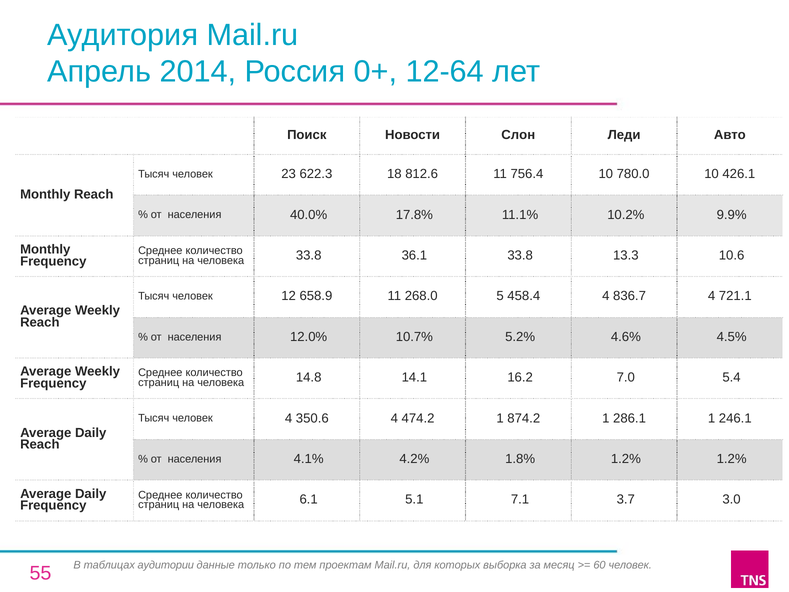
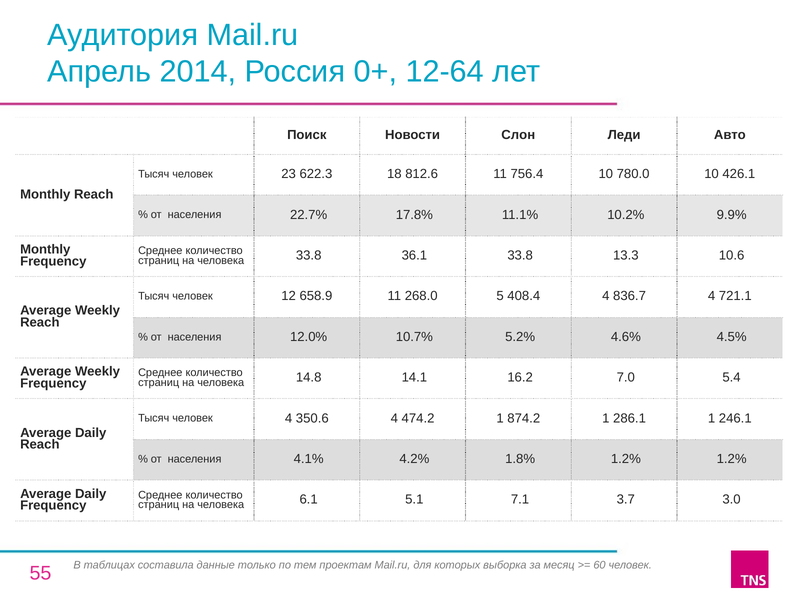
40.0%: 40.0% -> 22.7% (309, 215)
458.4: 458.4 -> 408.4 (524, 296)
аудитории: аудитории -> составила (166, 565)
